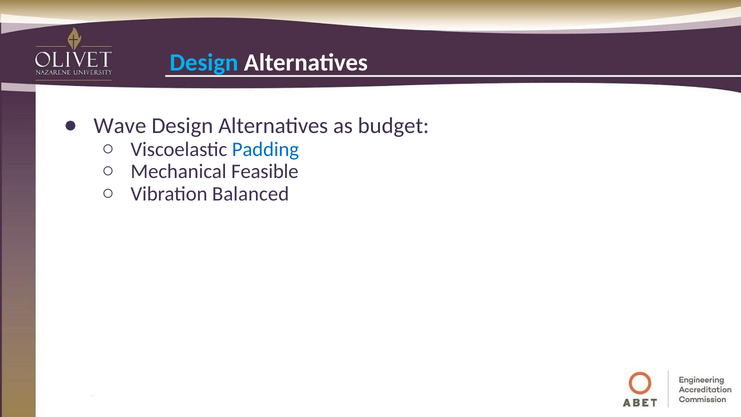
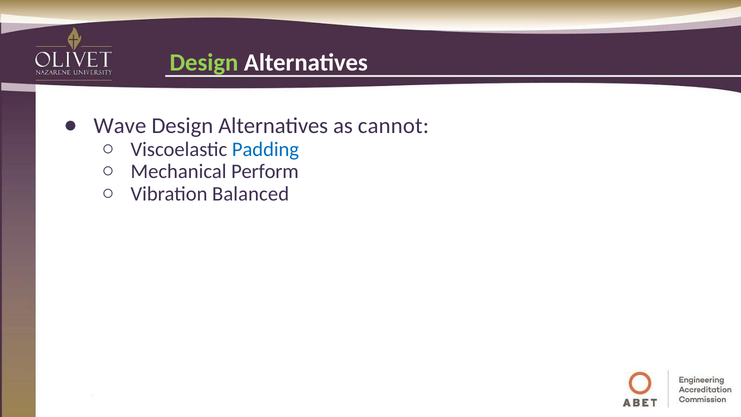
Design colour: light blue -> light green (204, 62)
budget: budget -> cannot (393, 126)
Feasible: Feasible -> Perform (265, 171)
